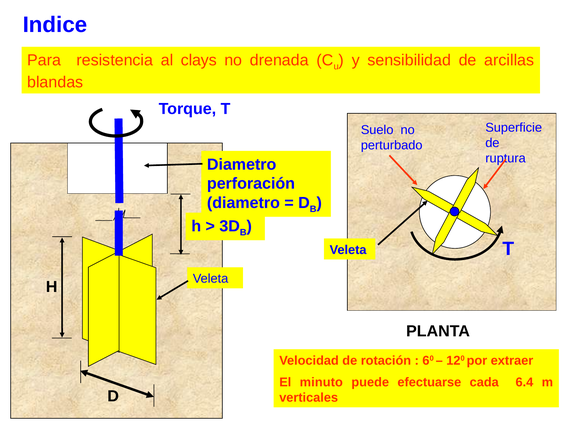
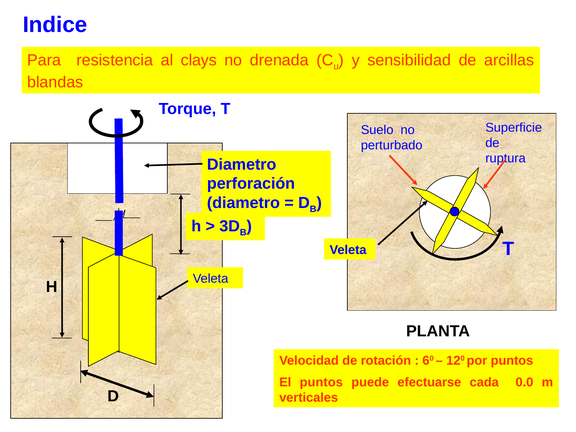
por extraer: extraer -> puntos (512, 361)
El minuto: minuto -> puntos (321, 382)
6.4: 6.4 -> 0.0 (524, 382)
